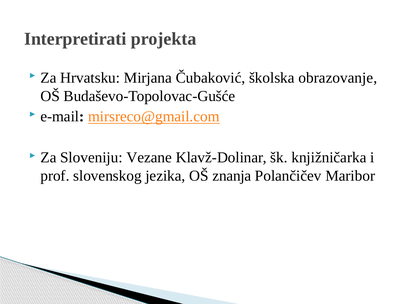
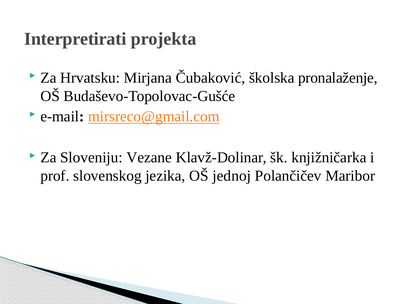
obrazovanje: obrazovanje -> pronalaženje (338, 78)
znanja: znanja -> jednoj (232, 176)
